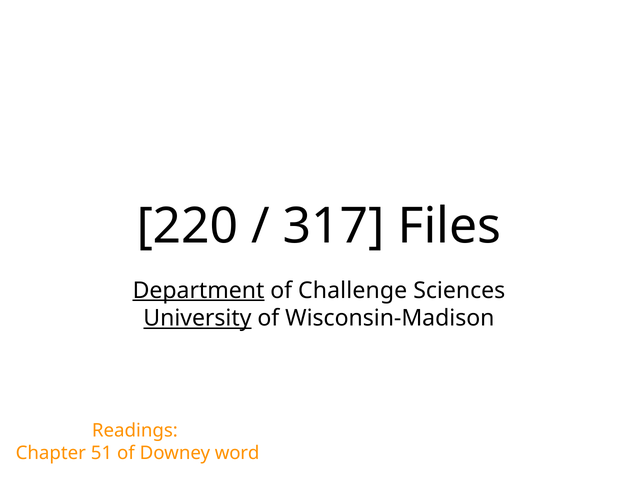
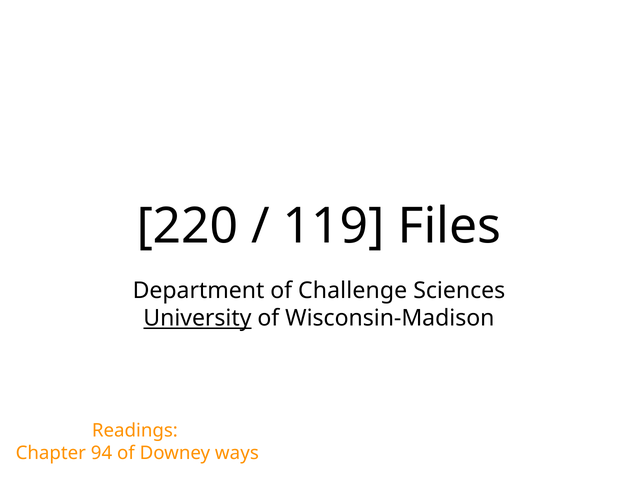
317: 317 -> 119 (334, 226)
Department underline: present -> none (199, 290)
51: 51 -> 94 (102, 453)
word: word -> ways (237, 453)
